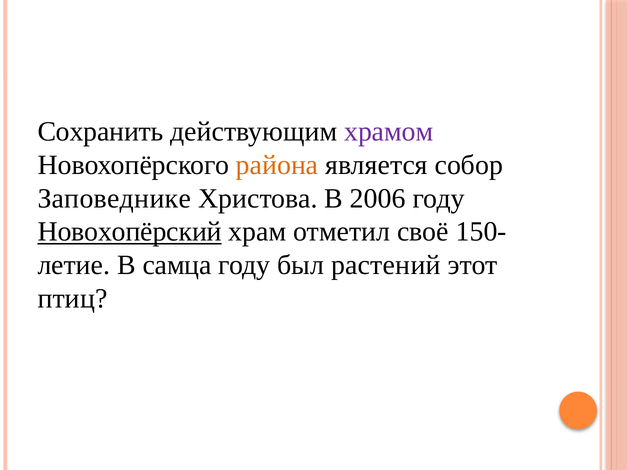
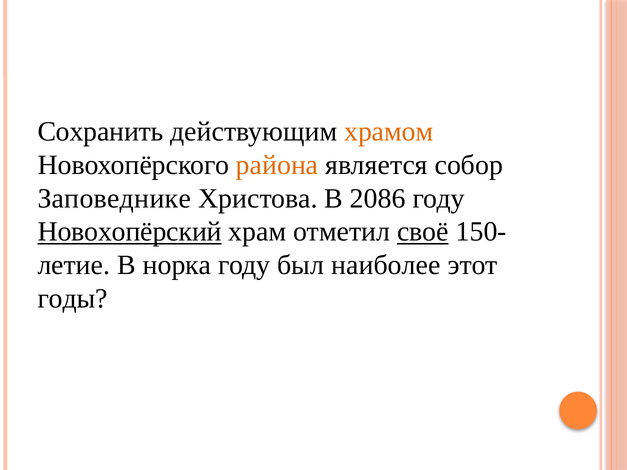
храмом colour: purple -> orange (389, 132)
2006: 2006 -> 2086 (378, 198)
своё underline: none -> present (423, 232)
самца: самца -> норка (177, 265)
растений: растений -> наиболее (386, 265)
птиц: птиц -> годы (73, 299)
